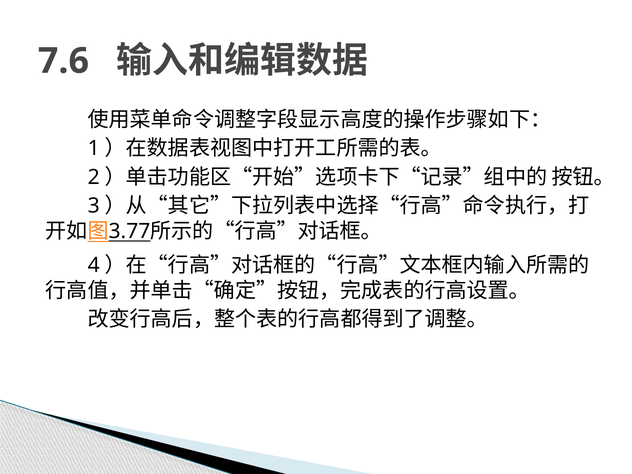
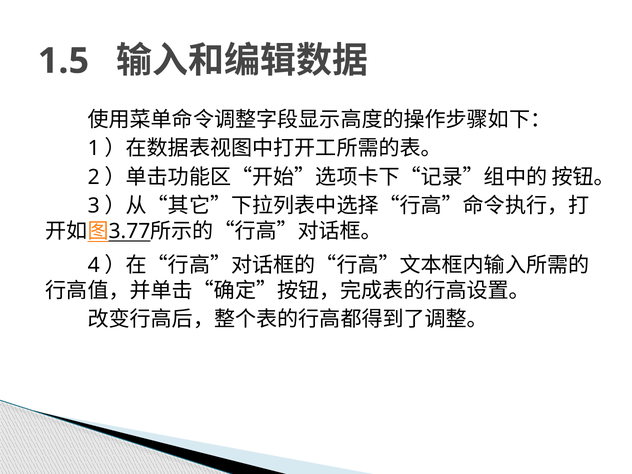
7.6: 7.6 -> 1.5 (63, 61)
